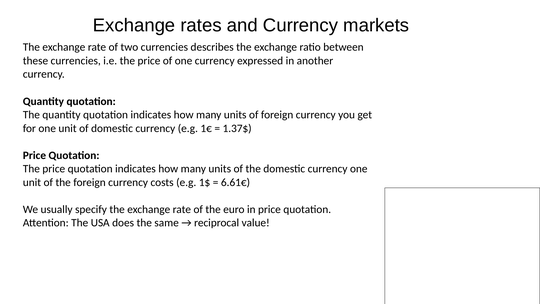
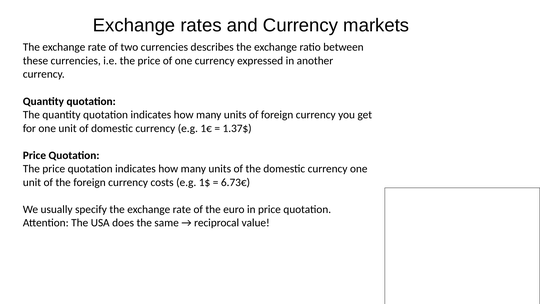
6.61€: 6.61€ -> 6.73€ (235, 182)
